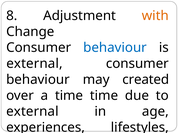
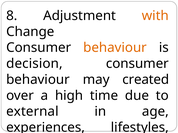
behaviour colour: blue -> orange (115, 48)
external: external -> decision (34, 64)
a time: time -> high (69, 96)
